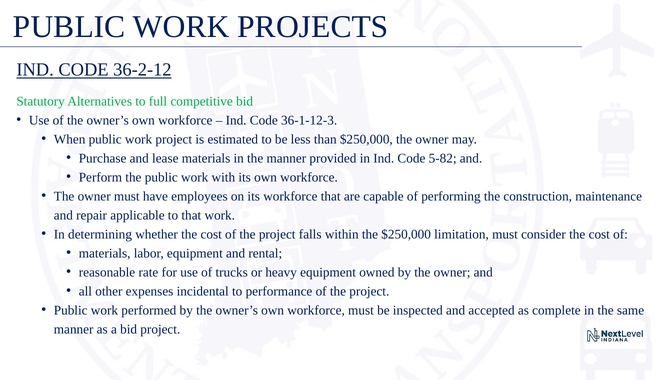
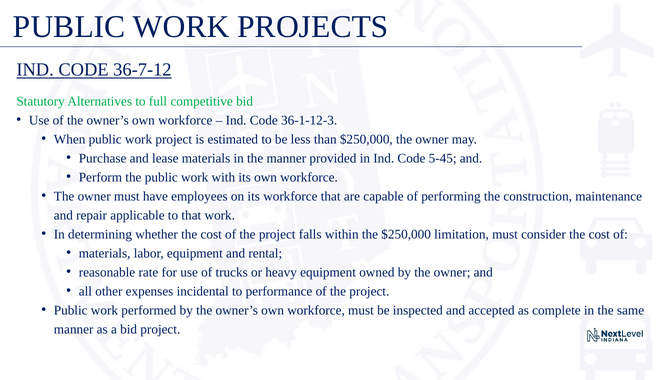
36-2-12: 36-2-12 -> 36-7-12 (142, 70)
5-82: 5-82 -> 5-45 (443, 158)
